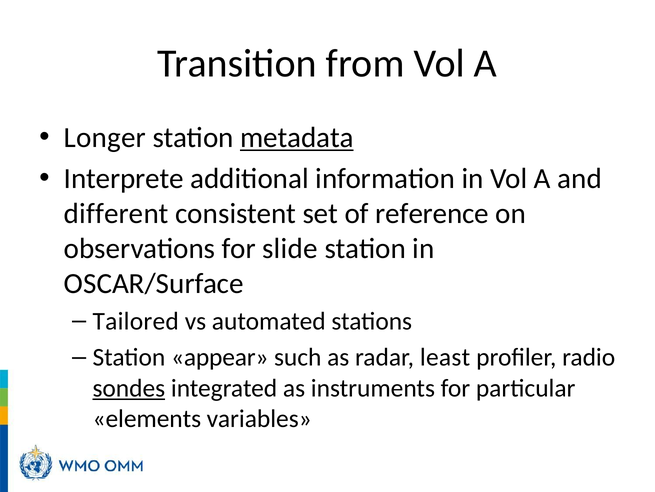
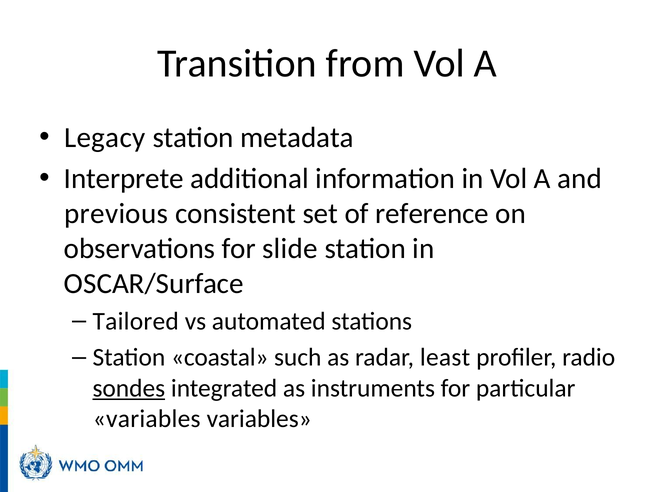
Longer: Longer -> Legacy (105, 137)
metadata underline: present -> none (297, 137)
different: different -> previous (116, 213)
appear: appear -> coastal (220, 357)
elements: elements -> variables (147, 418)
